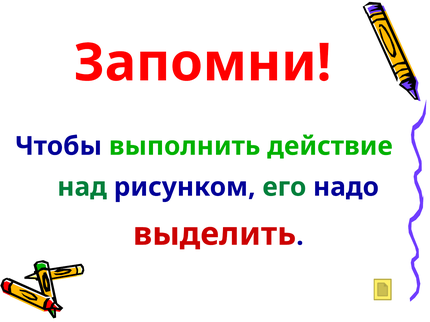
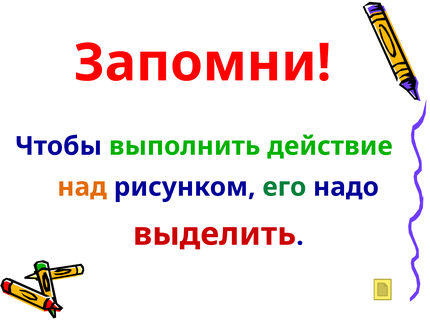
над colour: green -> orange (82, 187)
